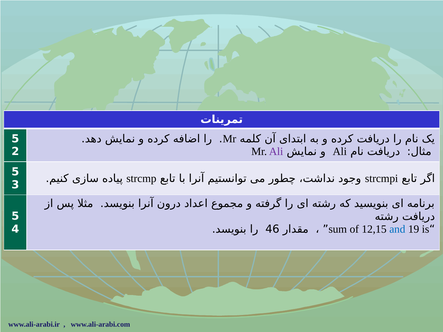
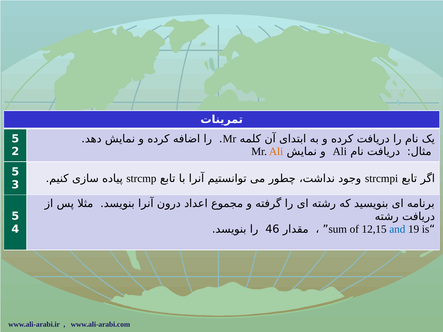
Ali colour: purple -> orange (276, 152)
